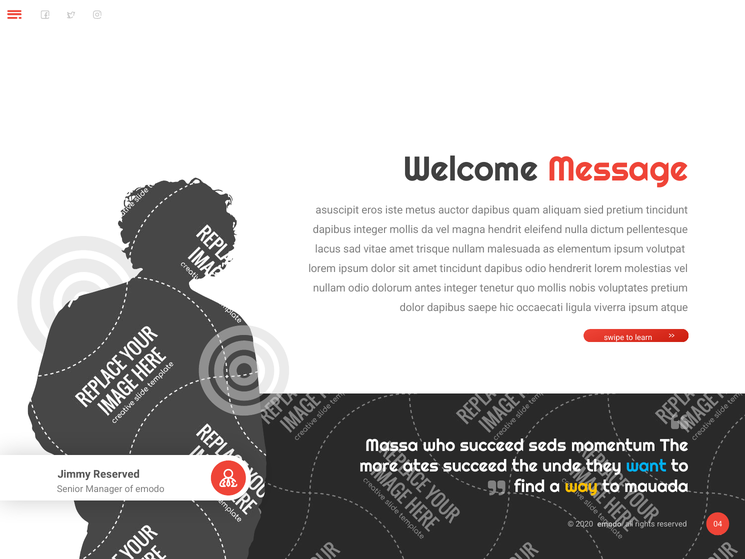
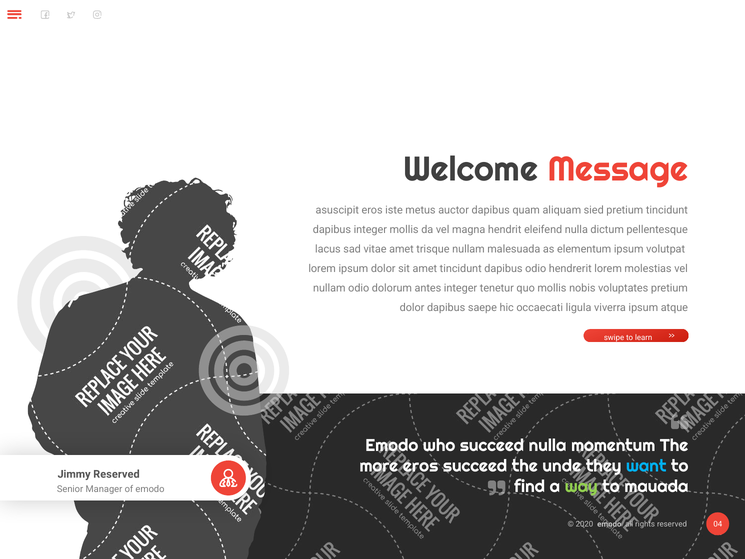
Massa: Massa -> Emodo (392, 445)
succeed seds: seds -> nulla (548, 445)
more ates: ates -> eros (421, 466)
way colour: yellow -> light green (581, 486)
